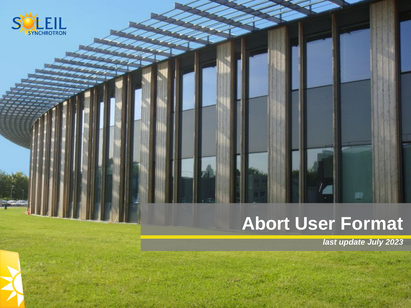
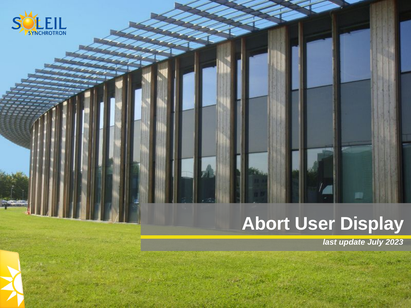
Format: Format -> Display (372, 224)
